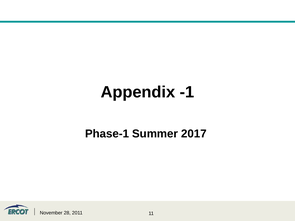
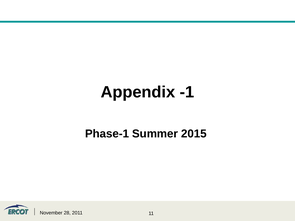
2017: 2017 -> 2015 (194, 134)
